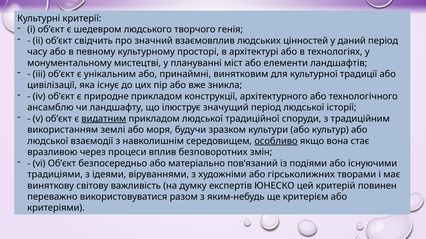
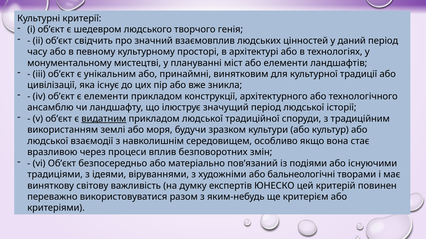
є природне: природне -> елементи (106, 97)
особливо underline: present -> none (276, 141)
гірськолижних: гірськолижних -> бальнеологічні (301, 175)
